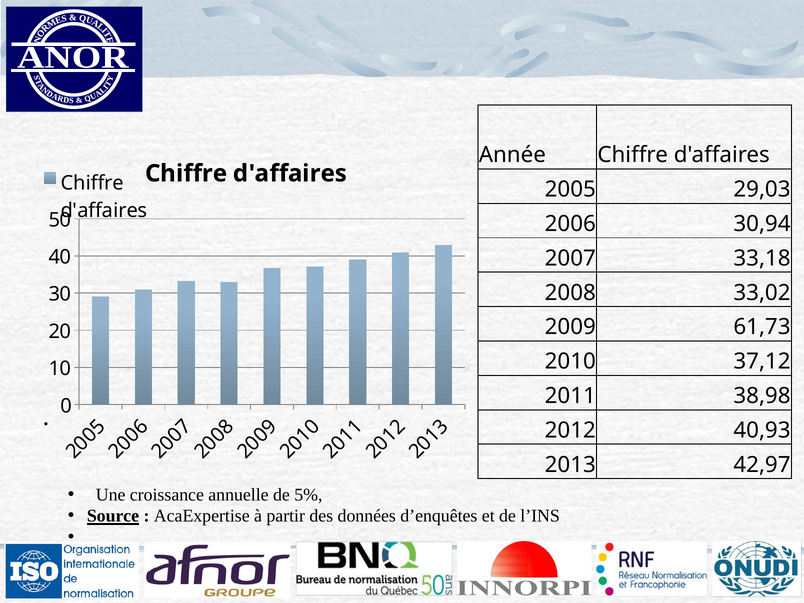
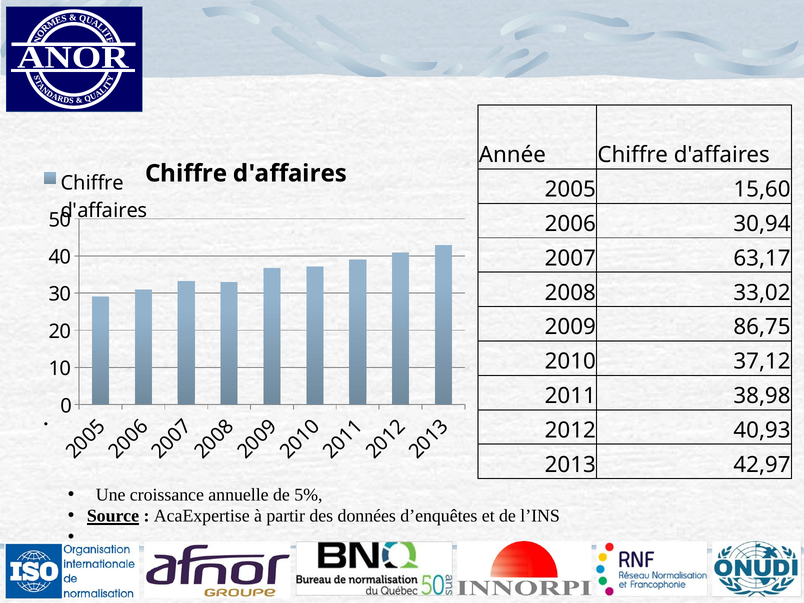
29,03: 29,03 -> 15,60 (762, 189)
33,18: 33,18 -> 63,17 (762, 258)
61,73: 61,73 -> 86,75 (762, 327)
